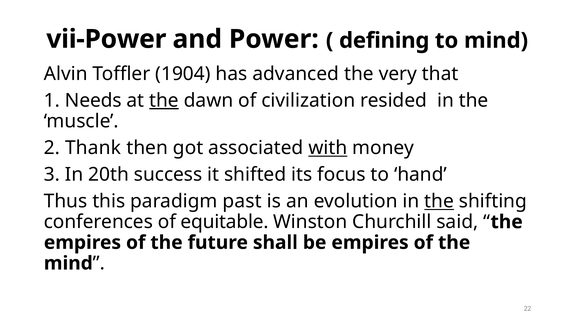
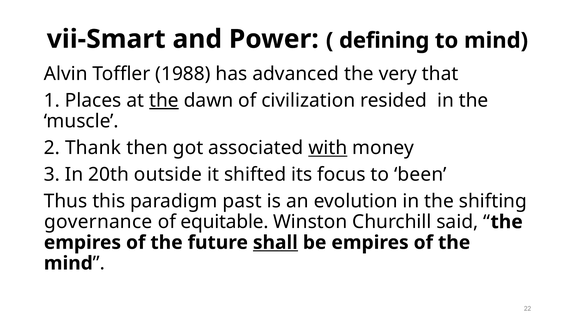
vii-Power: vii-Power -> vii-Smart (106, 39)
1904: 1904 -> 1988 (183, 74)
Needs: Needs -> Places (93, 101)
success: success -> outside (168, 175)
hand: hand -> been (420, 175)
the underline: present -> none (439, 201)
conferences: conferences -> governance (98, 222)
shall underline: none -> present (275, 243)
